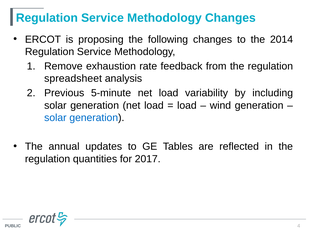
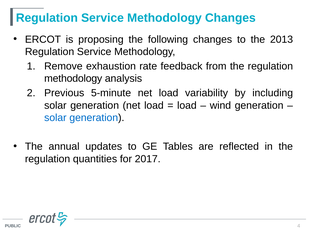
2014: 2014 -> 2013 (282, 39)
spreadsheet: spreadsheet -> methodology (73, 78)
